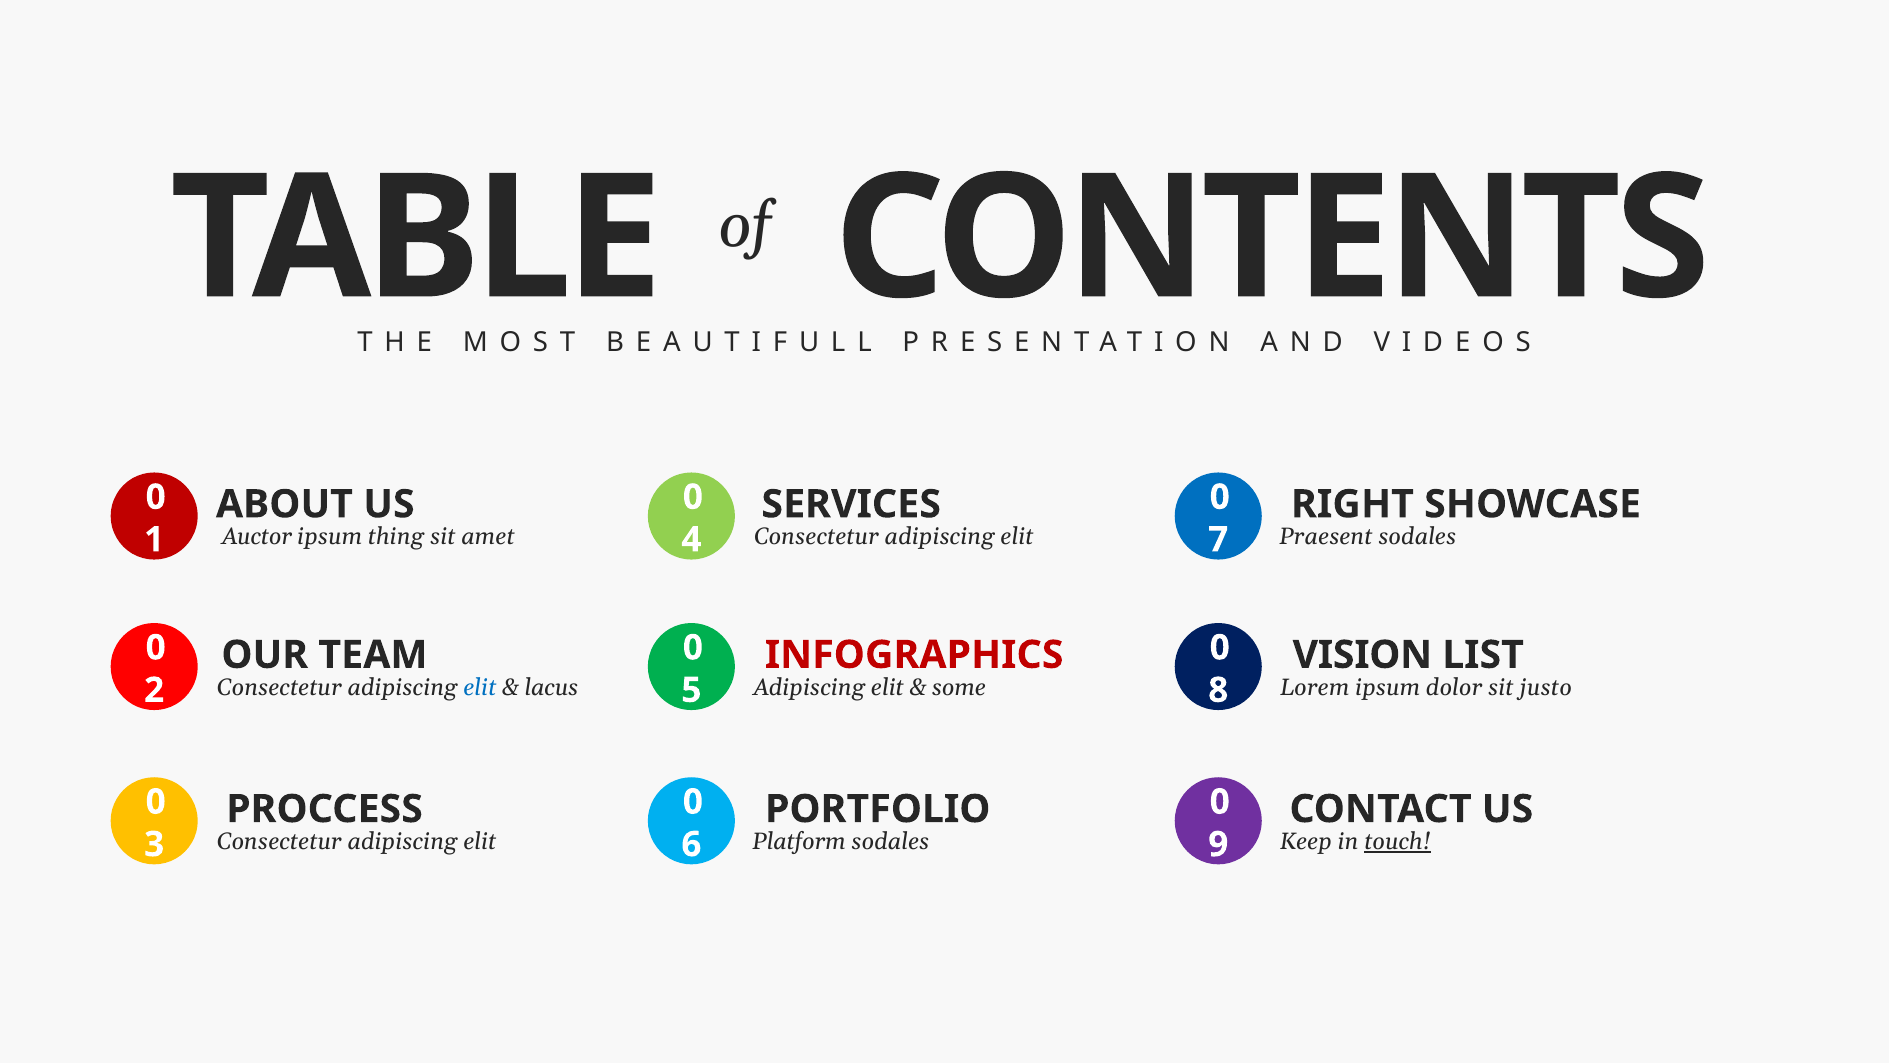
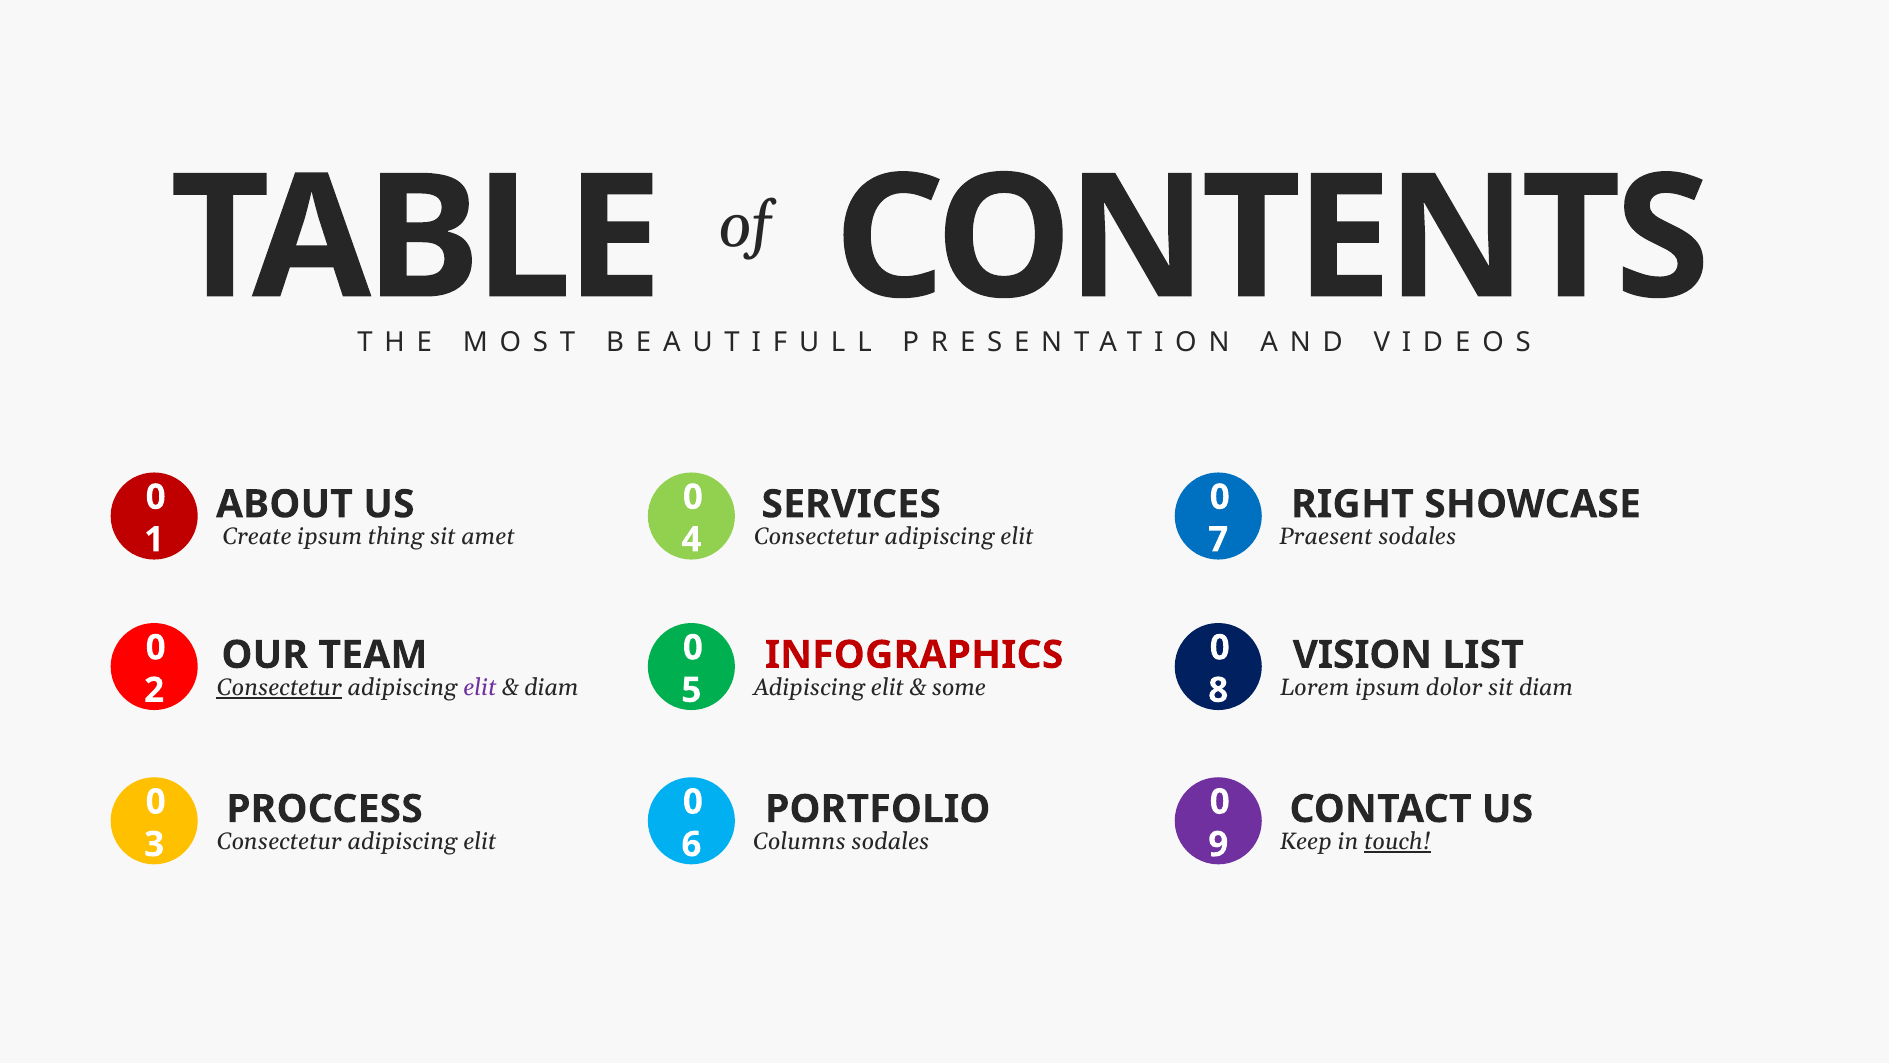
Auctor: Auctor -> Create (257, 537)
Consectetur underline: none -> present (279, 687)
elit colour: blue -> purple (480, 687)
lacus: lacus -> diam (551, 687)
sit justo: justo -> diam (1546, 687)
Platform: Platform -> Columns (799, 842)
